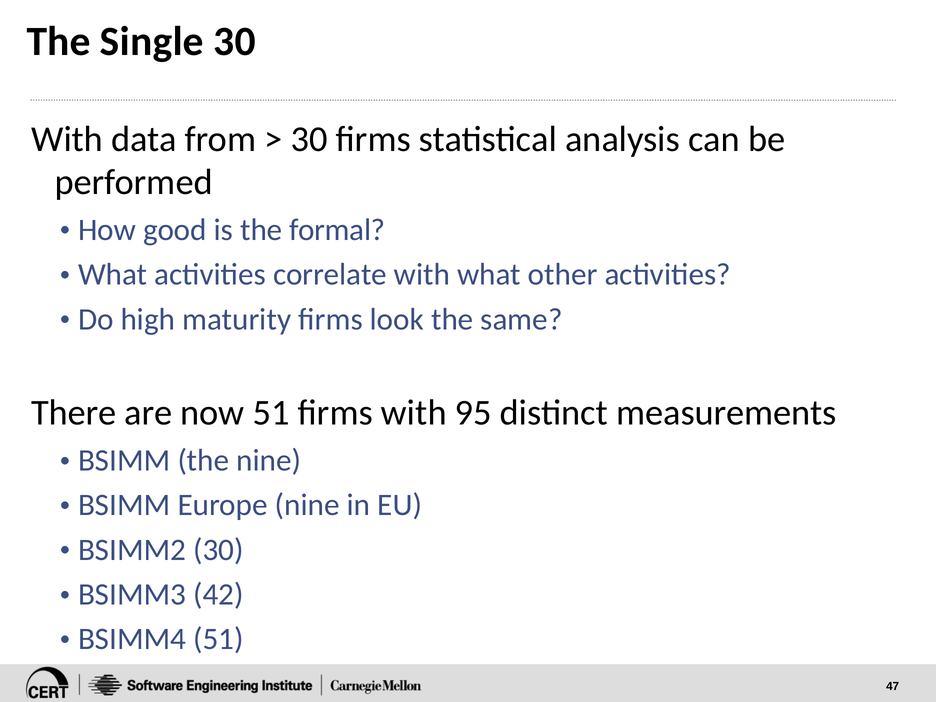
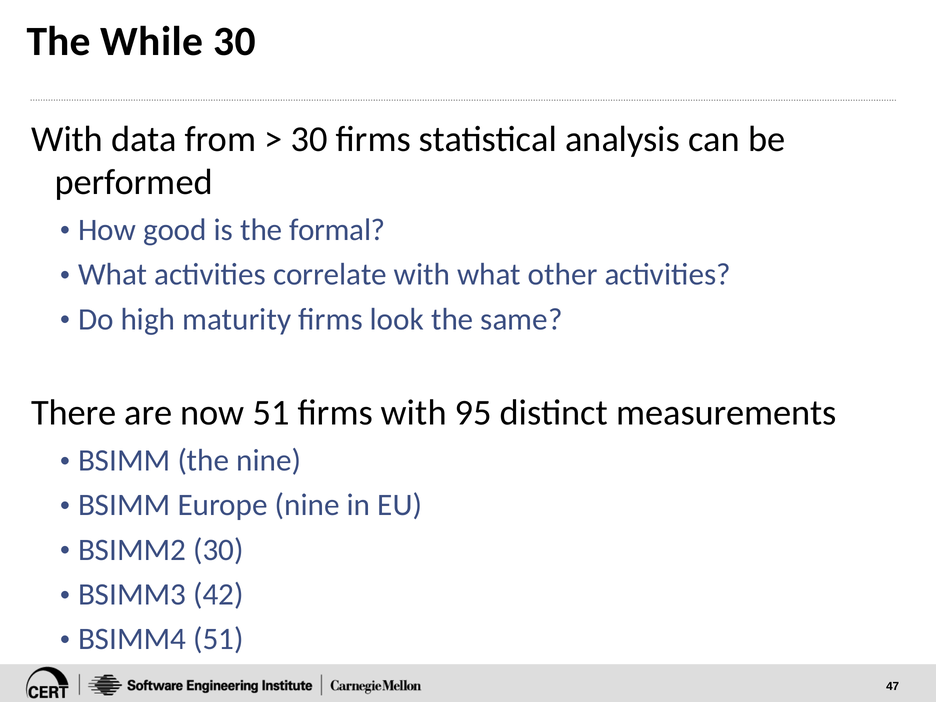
Single: Single -> While (152, 42)
